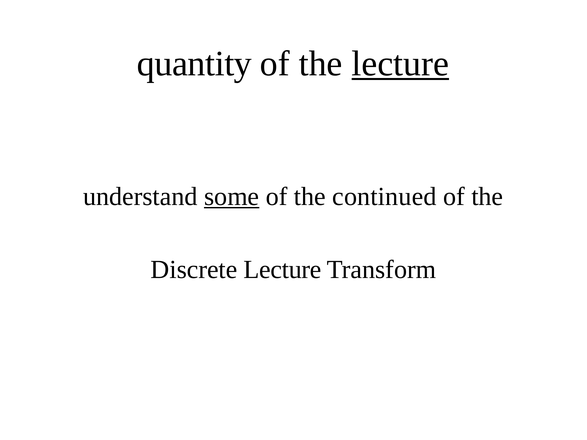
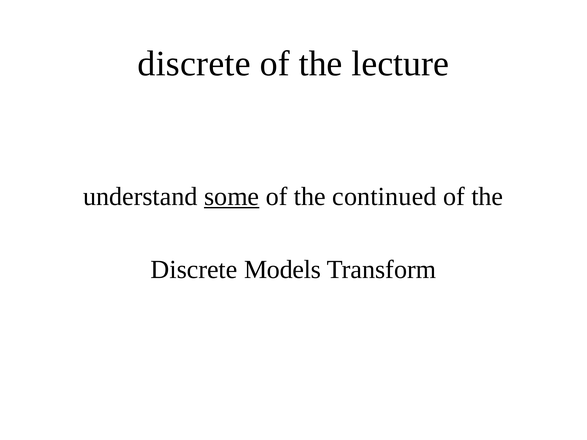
quantity: quantity -> discrete (194, 64)
lecture underline: present -> none (400, 64)
Discrete Lecture: Lecture -> Models (283, 270)
